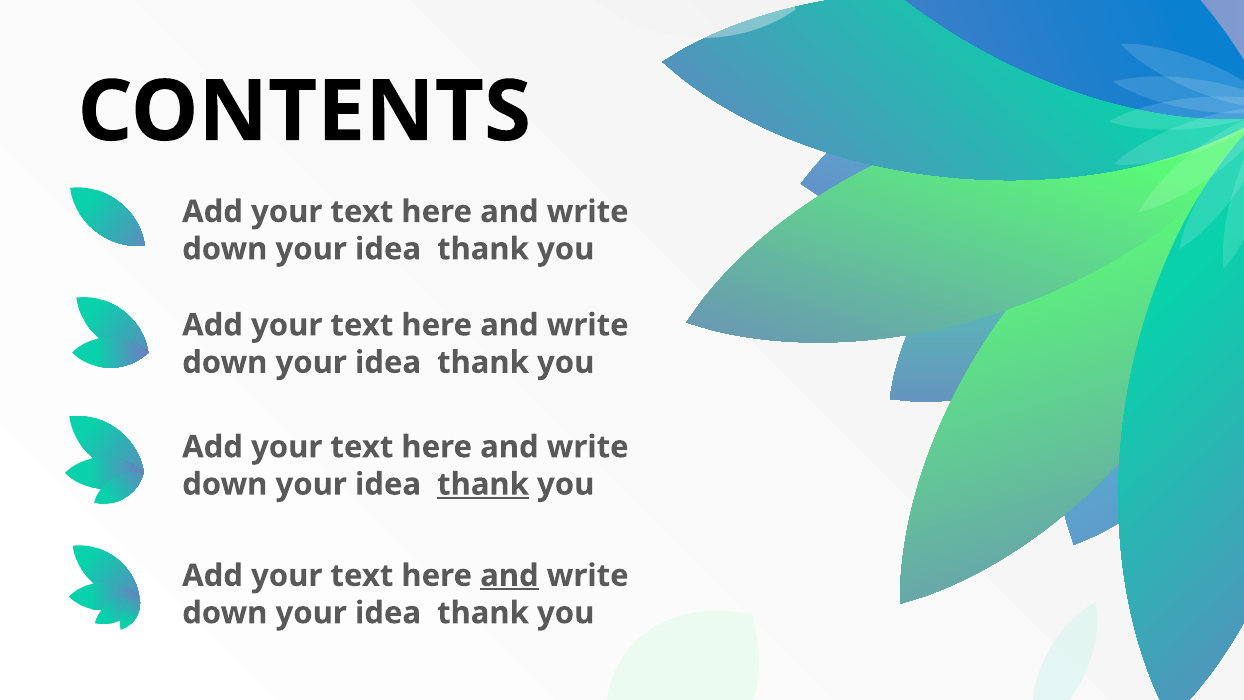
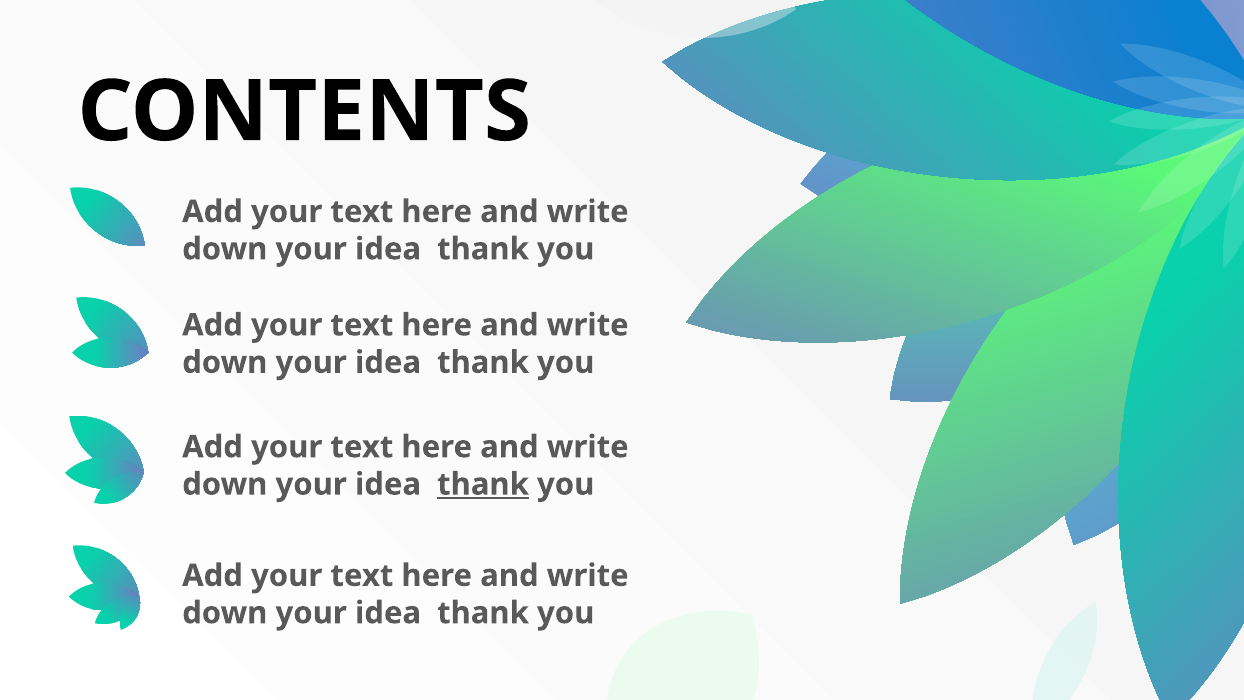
and underline: present -> none (509, 575)
